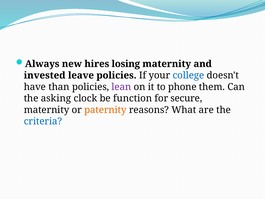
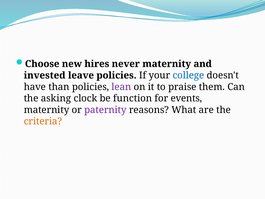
Always: Always -> Choose (42, 64)
losing: losing -> never (126, 64)
phone: phone -> praise (182, 87)
secure: secure -> events (186, 98)
paternity colour: orange -> purple (105, 110)
criteria colour: blue -> orange (43, 121)
